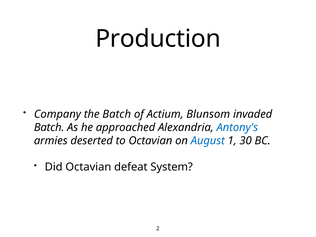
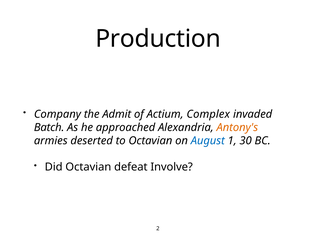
the Batch: Batch -> Admit (117, 114)
Blunsom: Blunsom -> Complex (208, 114)
Antony's colour: blue -> orange (237, 127)
System: System -> Involve (172, 167)
